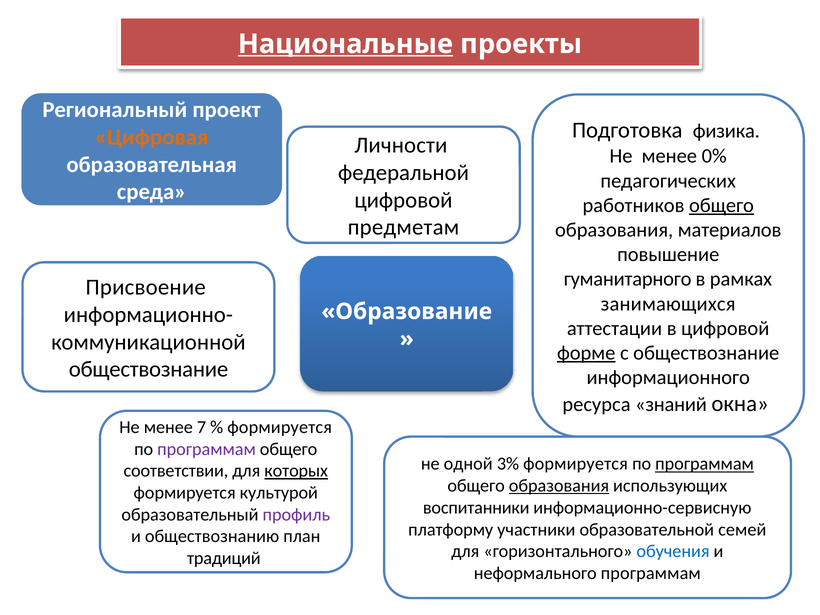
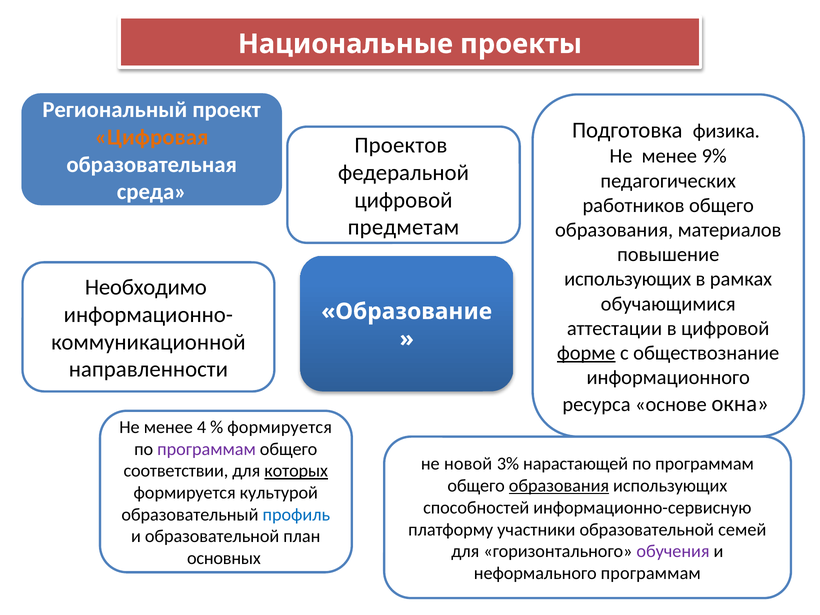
Национальные underline: present -> none (345, 44)
Личности: Личности -> Проектов (401, 145)
0%: 0% -> 9% (714, 156)
общего underline: present -> none (722, 205)
гуманитарного: гуманитарного -> использующих (628, 279)
Присвоение: Присвоение -> Необходимо (146, 287)
занимающихся: занимающихся -> обучающимися (668, 304)
обществознание: обществознание -> направленности (148, 369)
знаний: знаний -> основе (671, 405)
7: 7 -> 4 (202, 427)
одной: одной -> новой (468, 464)
3% формируется: формируется -> нарастающей (576, 464)
программам underline: present -> none (705, 464)
воспитанники: воспитанники -> способностей (476, 508)
профиль colour: purple -> blue (296, 515)
и обществознанию: обществознанию -> образовательной (212, 536)
обучения colour: blue -> purple (673, 551)
традиций: традиций -> основных (224, 558)
